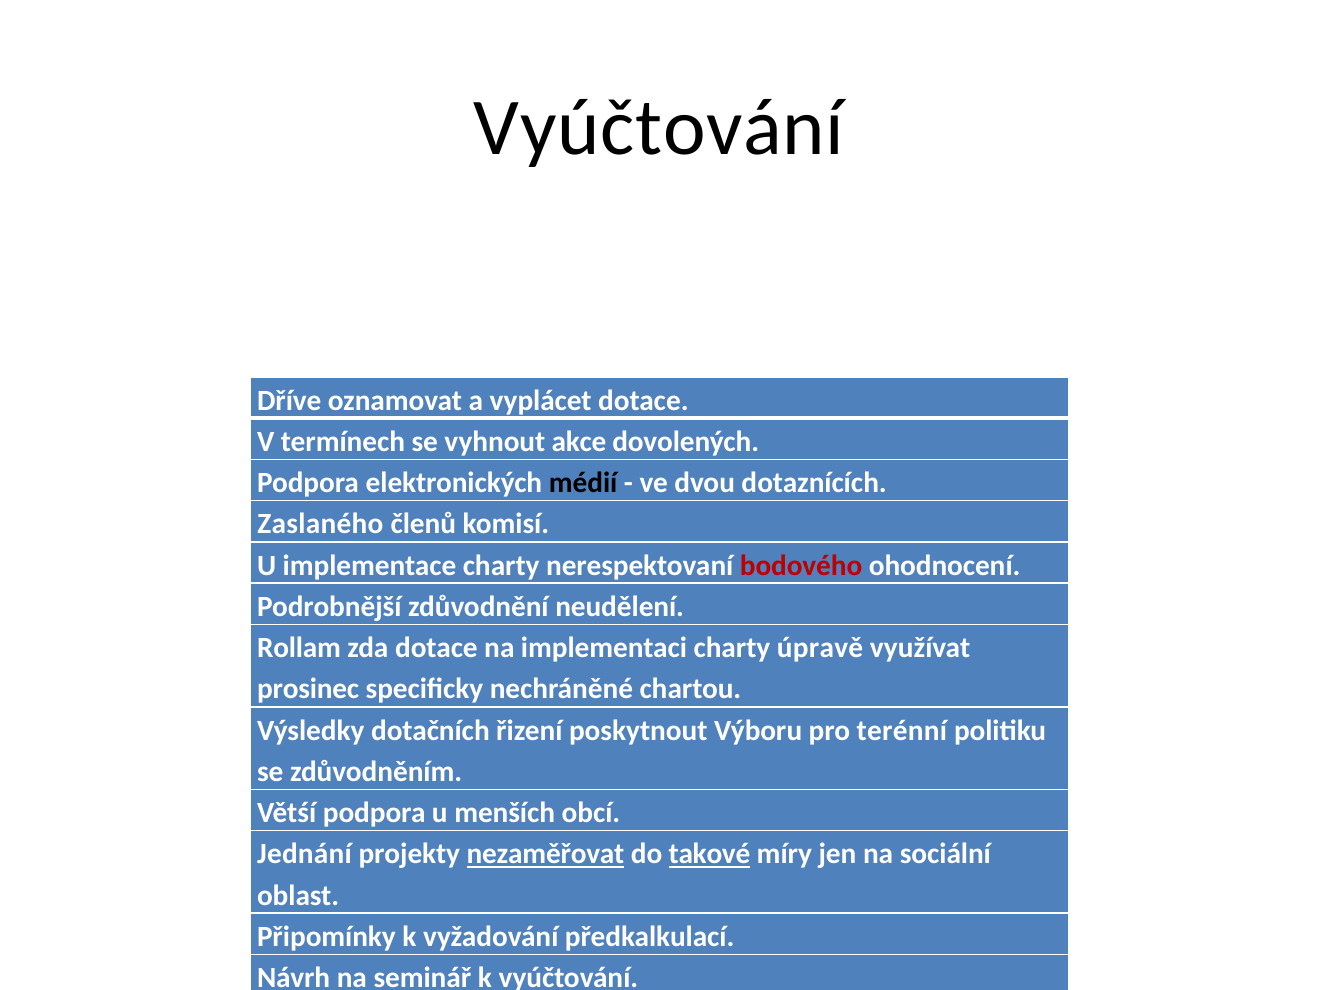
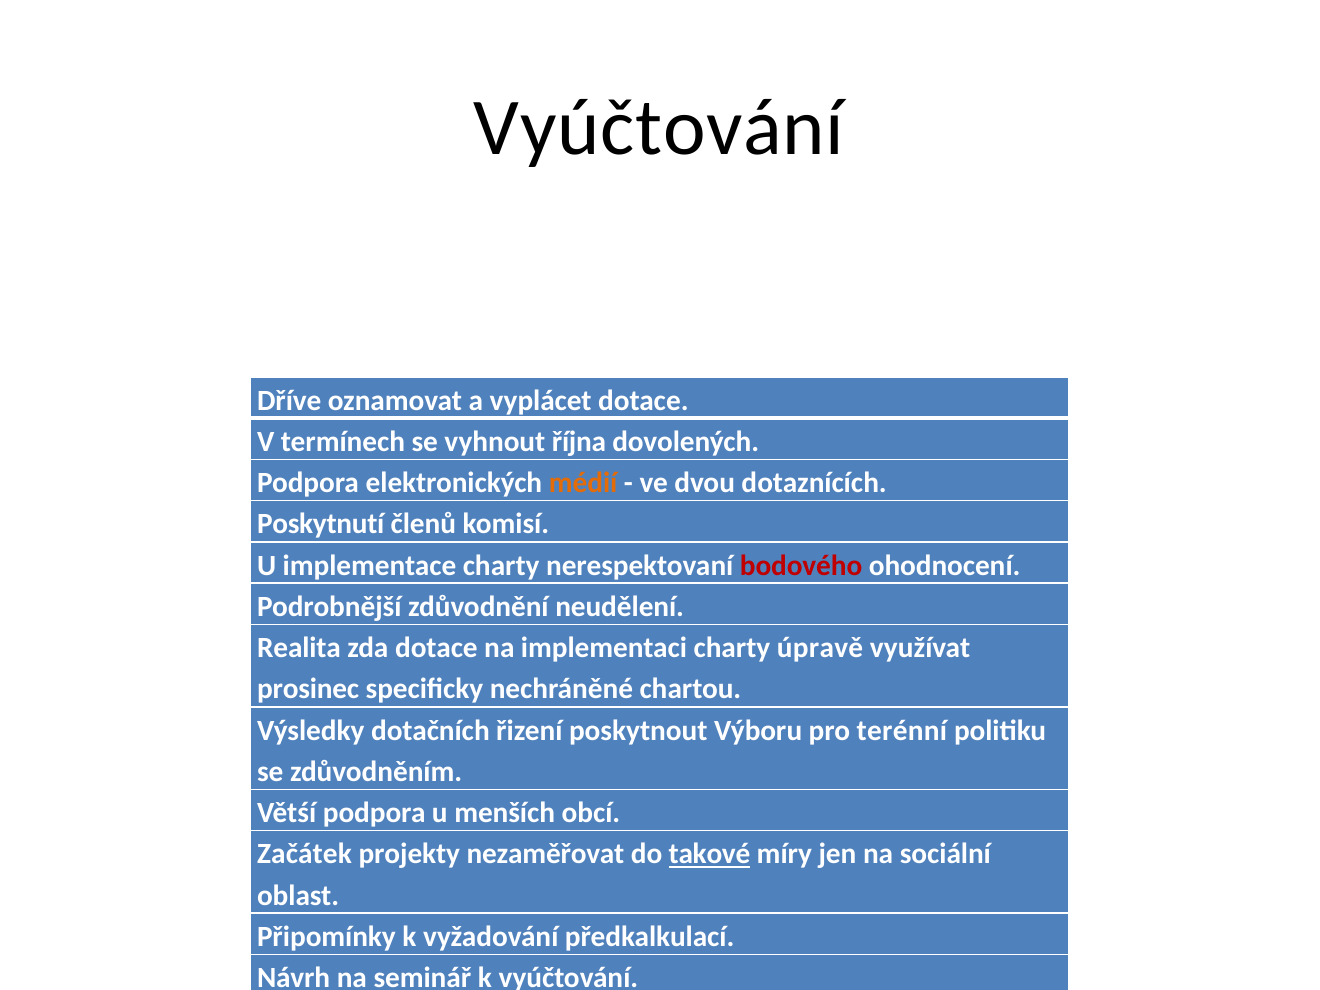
akce: akce -> října (579, 442)
médií colour: black -> orange (583, 483)
Zaslaného: Zaslaného -> Poskytnutí (321, 524)
Rollam: Rollam -> Realita (299, 648)
Jednání: Jednání -> Začátek (304, 854)
nezaměřovat underline: present -> none (546, 854)
